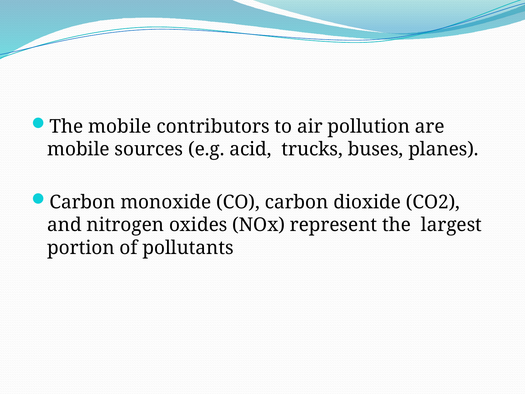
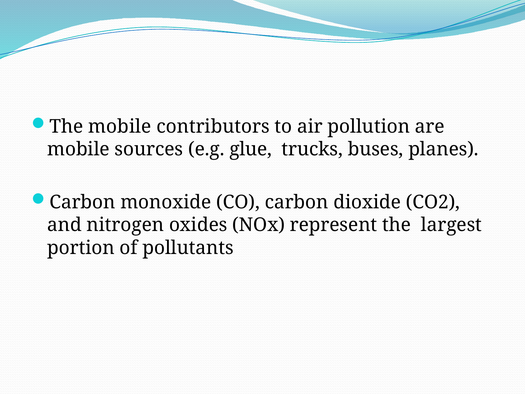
acid: acid -> glue (251, 149)
